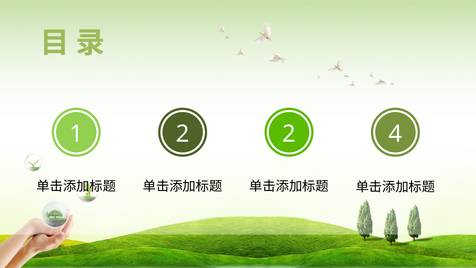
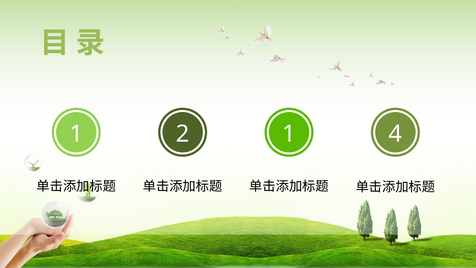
2 2: 2 -> 1 (289, 134)
